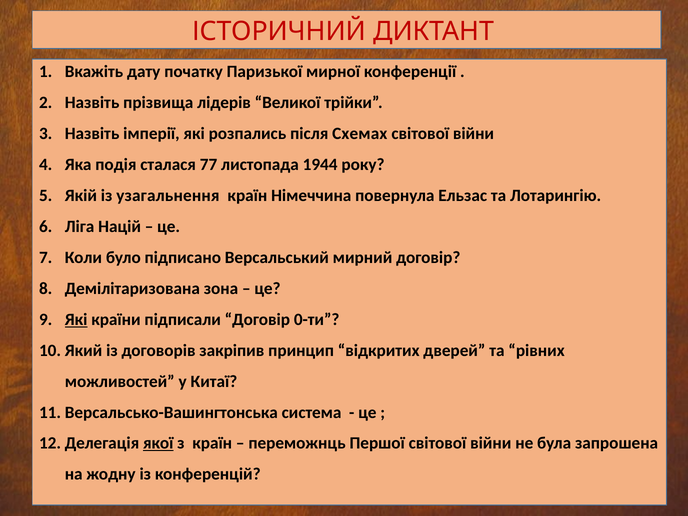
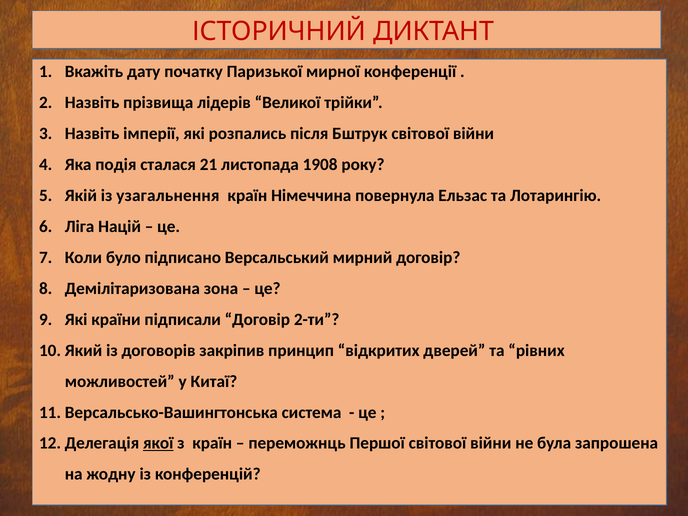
Схемах: Схемах -> Бштрук (360, 134)
77: 77 -> 21 (209, 165)
1944: 1944 -> 1908 (320, 165)
Які underline: present -> none (76, 319)
0-ти: 0-ти -> 2-ти (317, 319)
